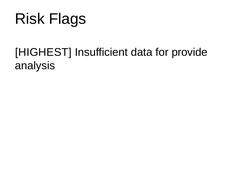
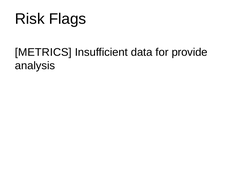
HIGHEST: HIGHEST -> METRICS (43, 52)
